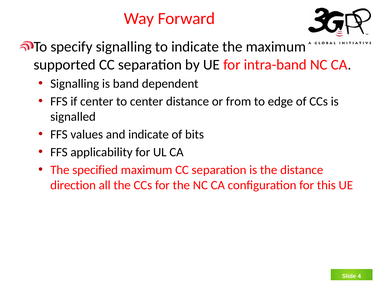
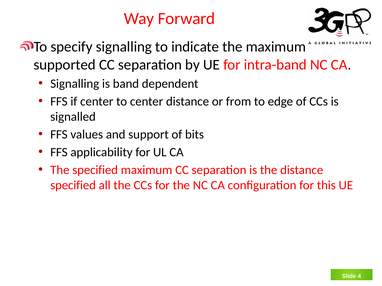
and indicate: indicate -> support (148, 135)
direction: direction -> specified (73, 186)
